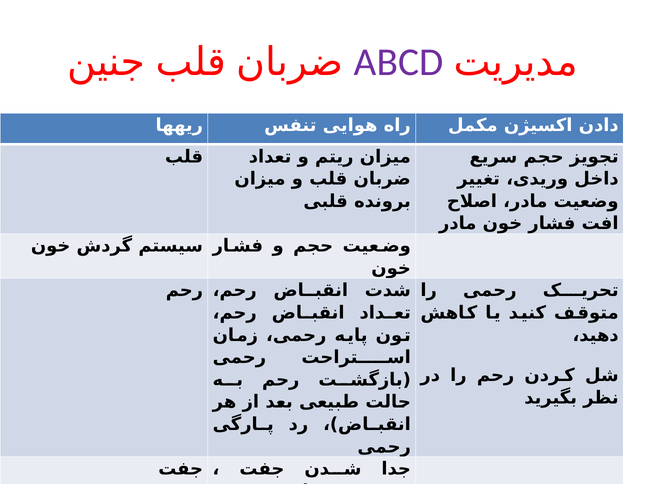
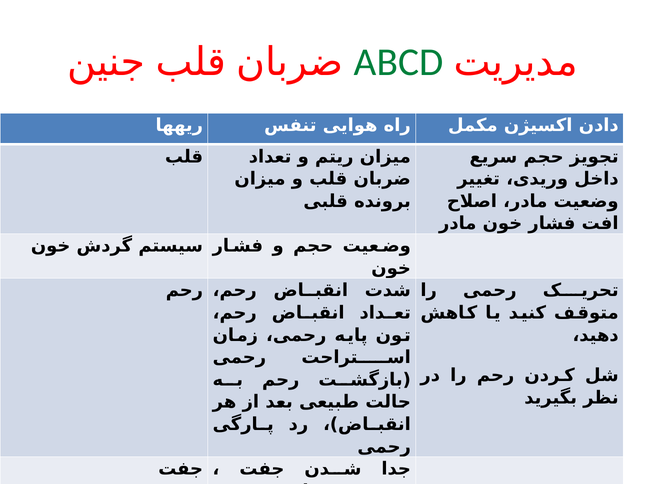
ABCD colour: purple -> green (399, 62)
